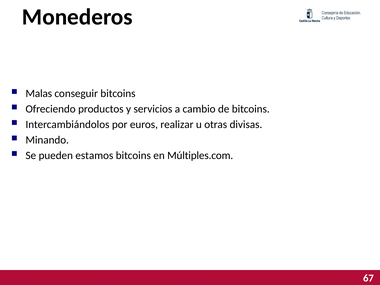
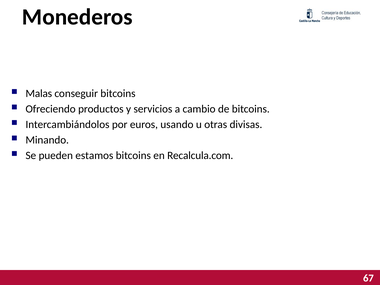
realizar: realizar -> usando (177, 125)
Múltiples.com: Múltiples.com -> Recalcula.com (200, 156)
